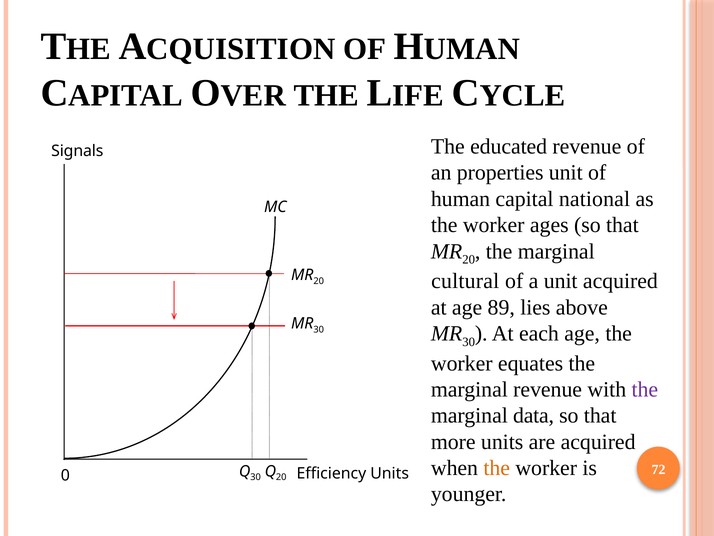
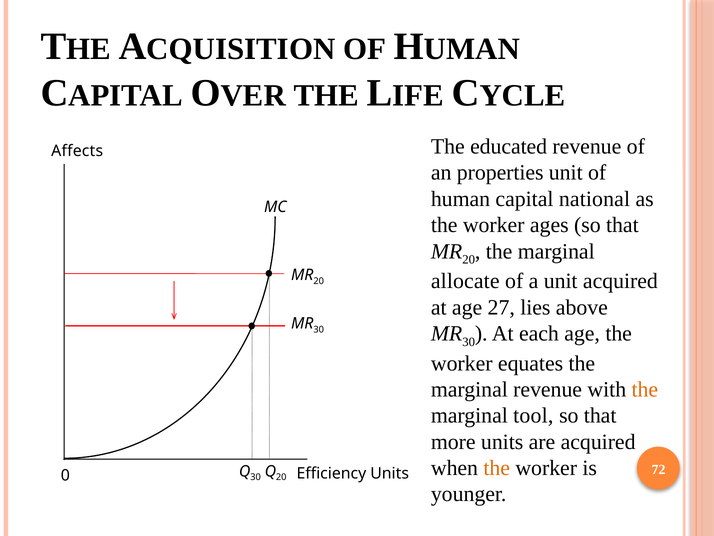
Signals: Signals -> Affects (77, 151)
cultural: cultural -> allocate (465, 281)
89: 89 -> 27 (501, 307)
the colour: purple -> orange (645, 389)
data: data -> tool (533, 415)
